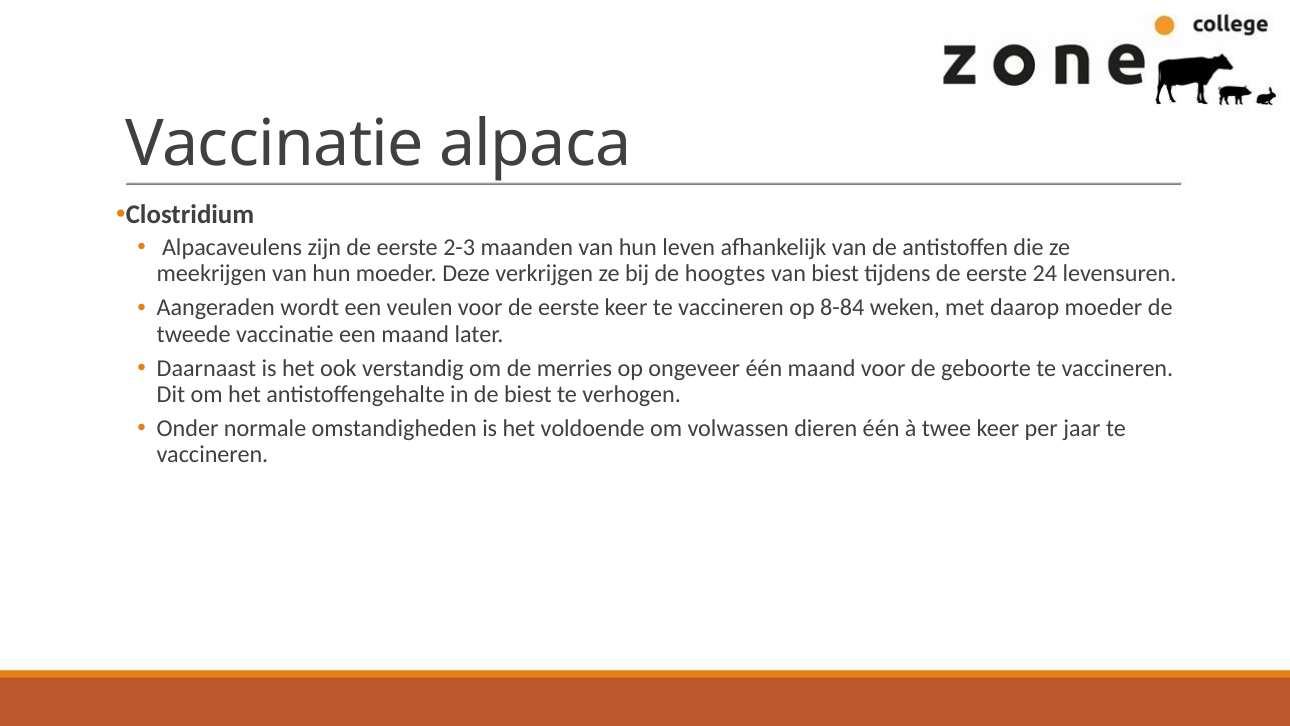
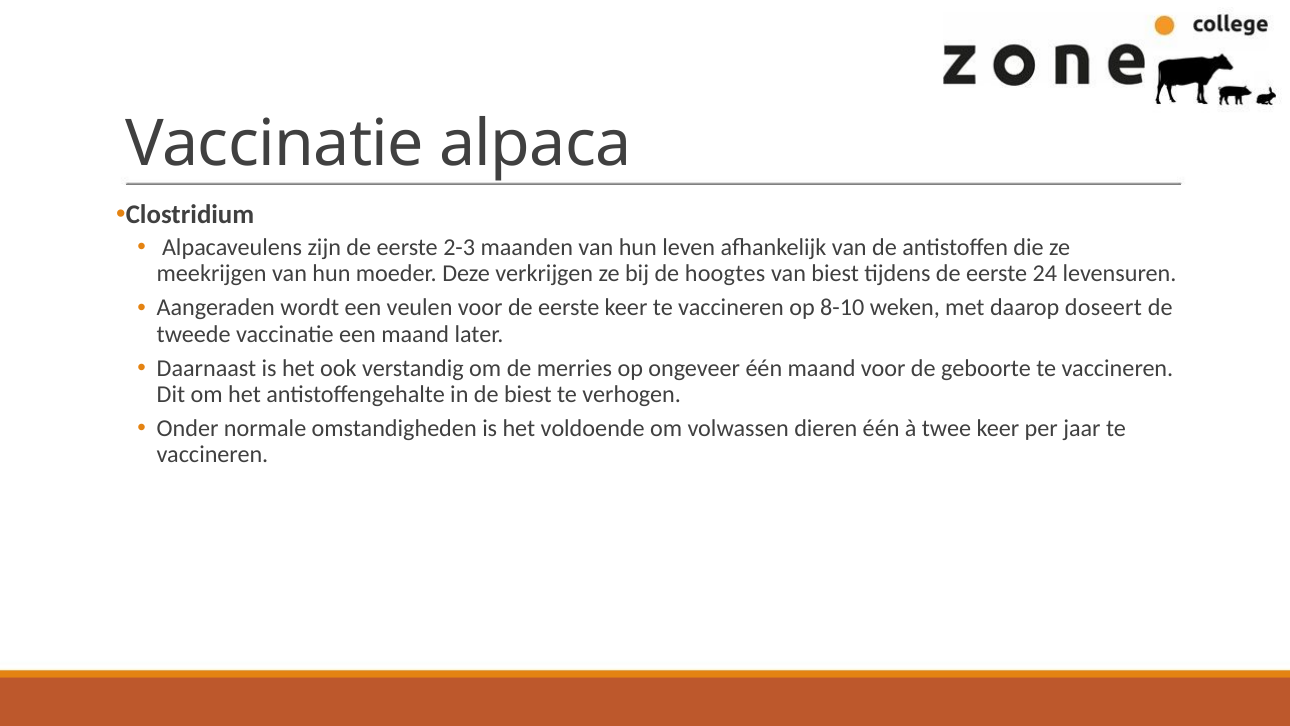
8-84: 8-84 -> 8-10 (842, 308)
daarop moeder: moeder -> doseert (1103, 308)
